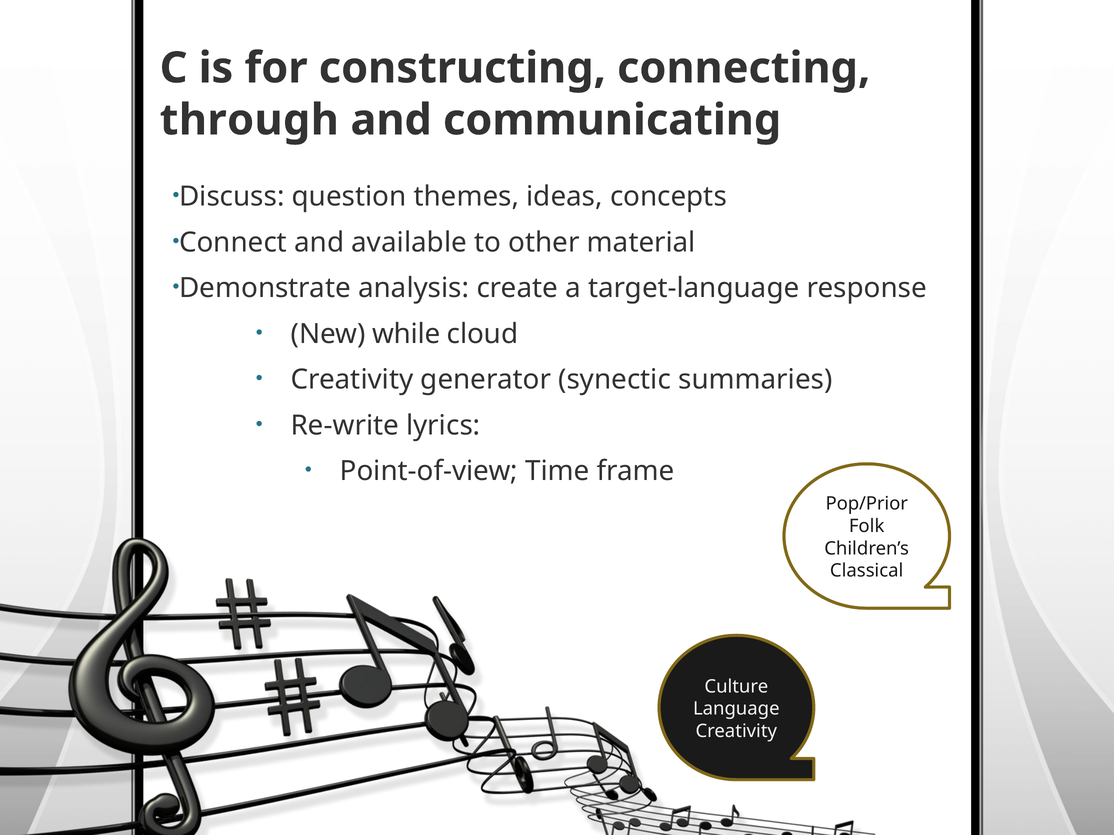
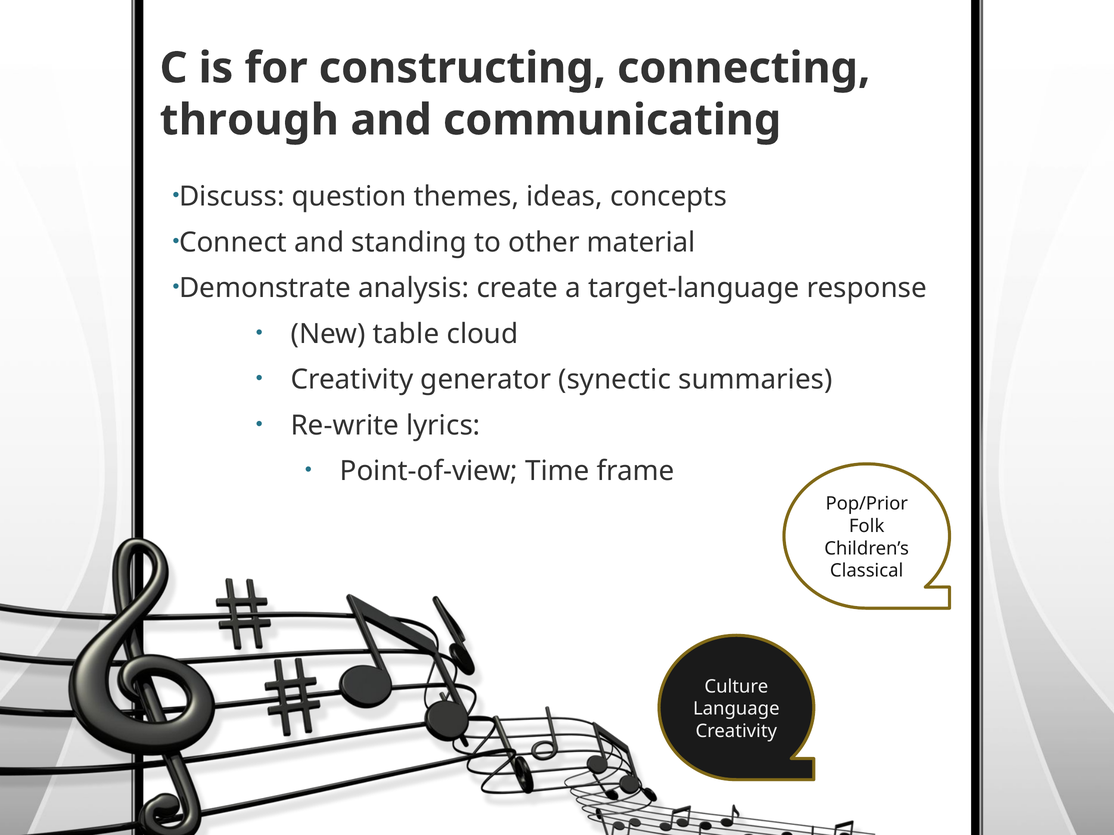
available: available -> standing (409, 242)
while: while -> table (406, 334)
